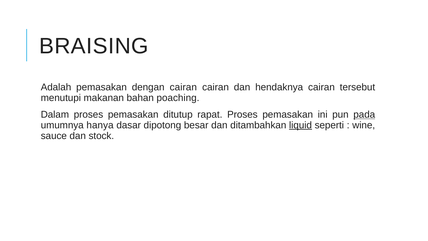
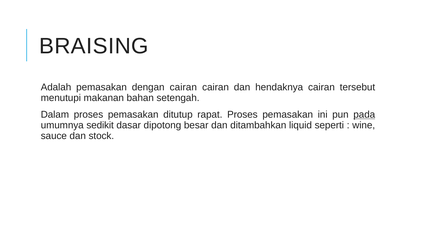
poaching: poaching -> setengah (178, 98)
hanya: hanya -> sedikit (100, 125)
liquid underline: present -> none (300, 125)
